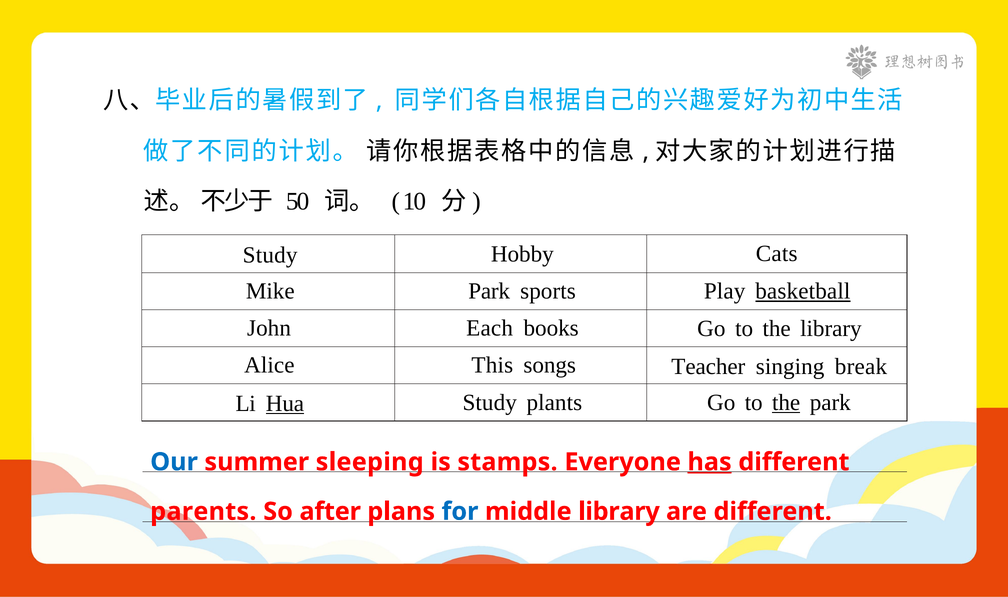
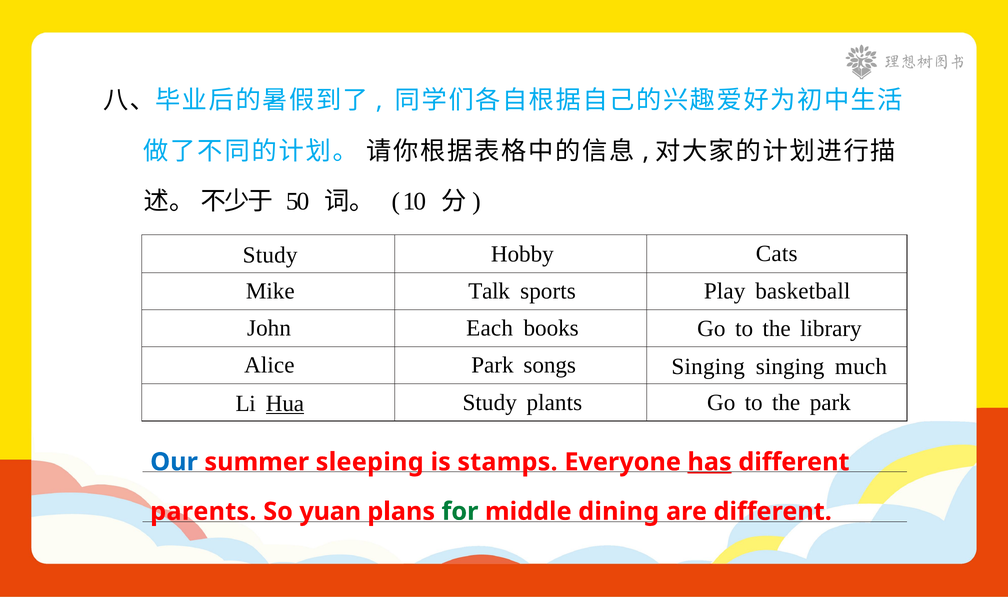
Mike Park: Park -> Talk (489, 291)
basketball underline: present -> none (803, 291)
Alice This: This -> Park (492, 365)
songs Teacher: Teacher -> Singing (708, 366)
break: break -> much (861, 366)
the underline: present -> none (786, 402)
after: after -> yuan (330, 511)
for colour: blue -> green (460, 511)
middle library: library -> dining (619, 511)
